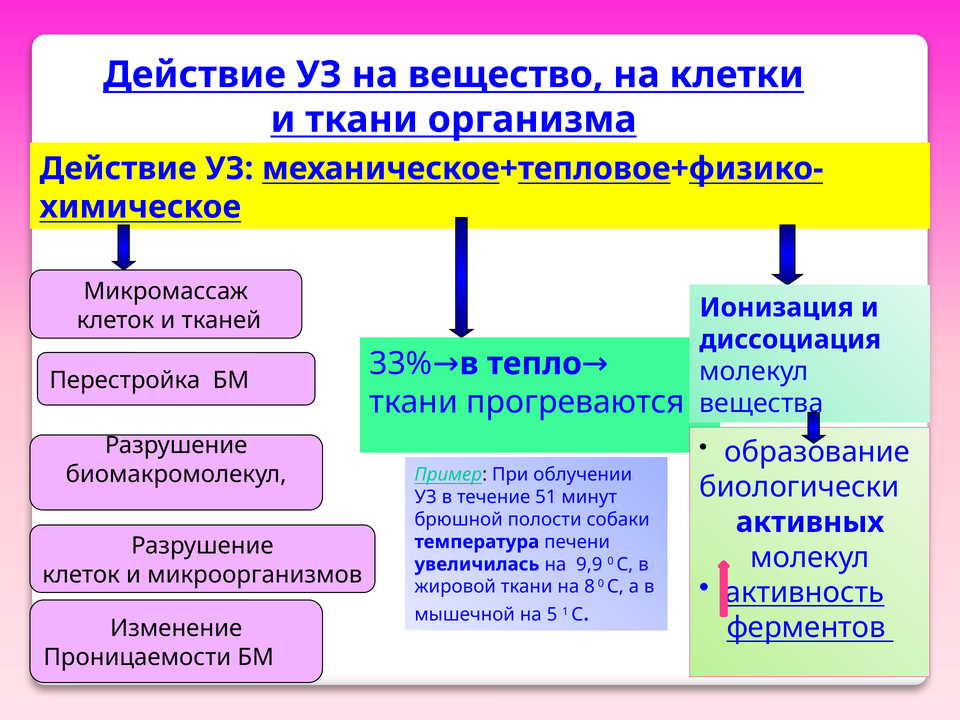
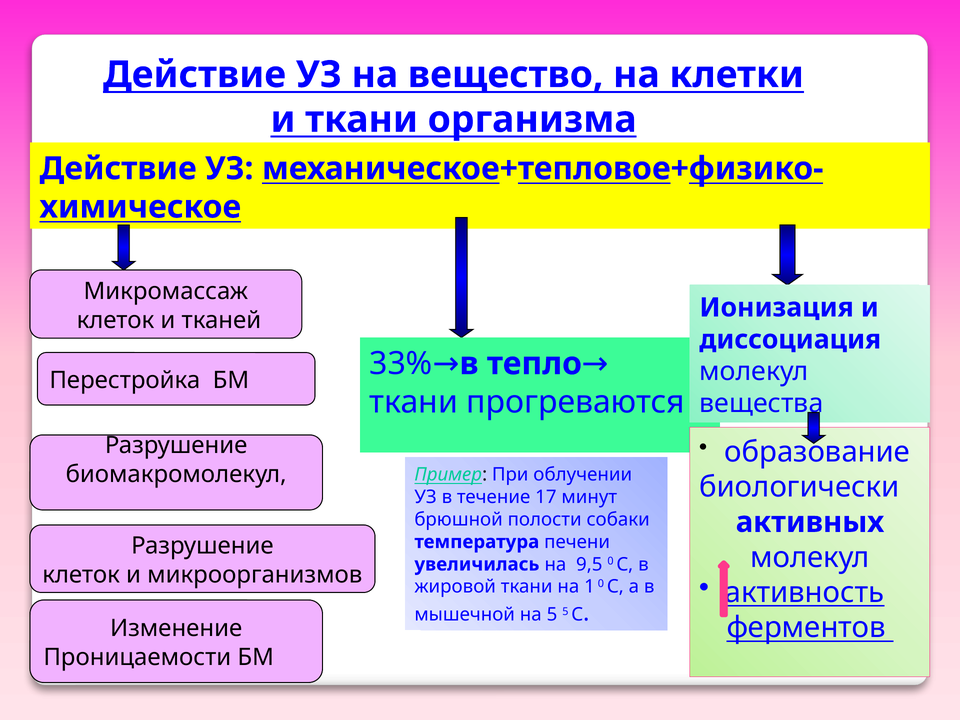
51: 51 -> 17 (546, 497)
9,9: 9,9 -> 9,5 (589, 564)
8: 8 -> 1 (590, 587)
5 1: 1 -> 5 (565, 612)
